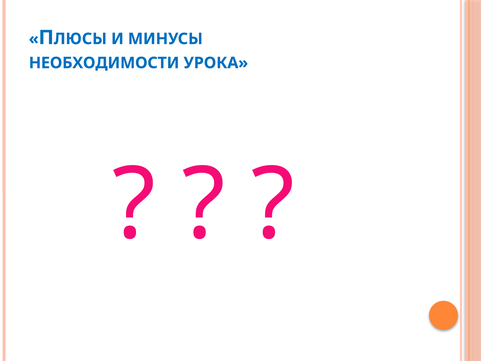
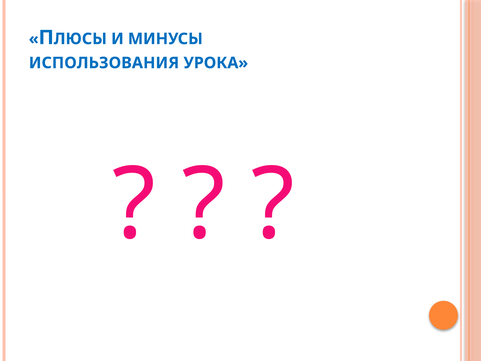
НЕОБХОДИМОСТИ: НЕОБХОДИМОСТИ -> ИСПОЛЬЗОВАНИЯ (104, 63)
